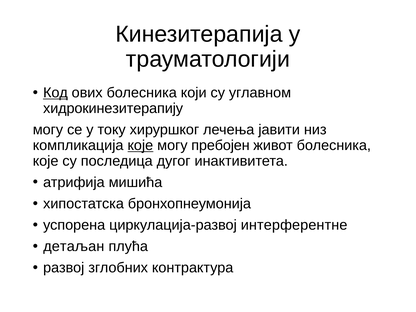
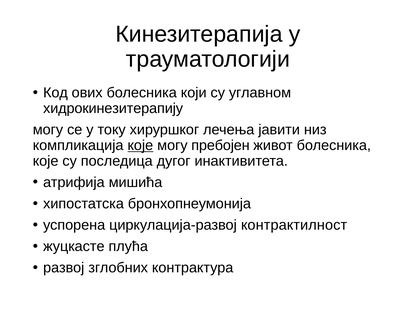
Код underline: present -> none (55, 93)
интерферентне: интерферентне -> контрактилност (294, 225)
детаљан: детаљан -> жуцкасте (74, 246)
